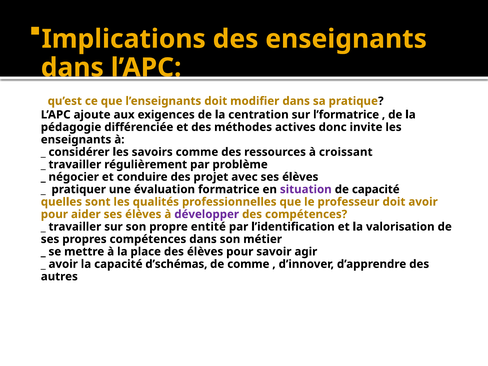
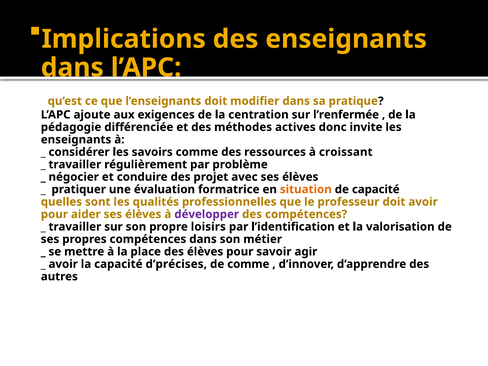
l’formatrice: l’formatrice -> l’renfermée (346, 115)
situation colour: purple -> orange (306, 189)
entité: entité -> loisirs (208, 227)
d’schémas: d’schémas -> d’précises (176, 264)
